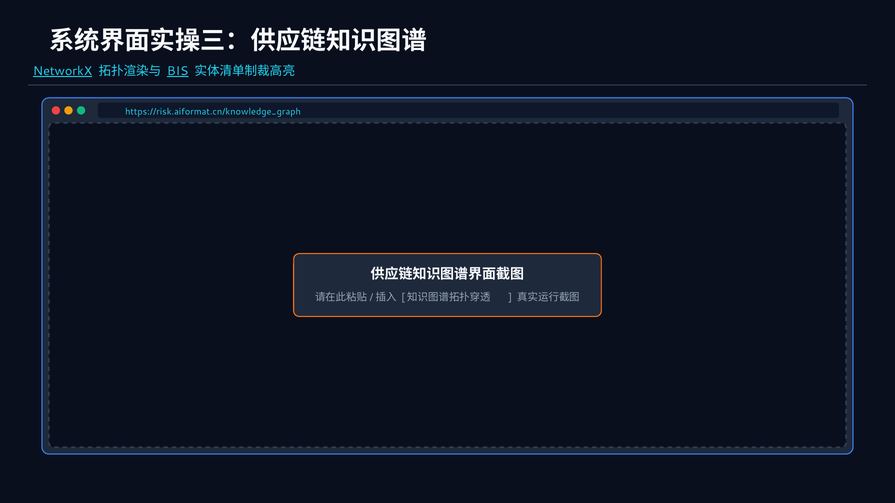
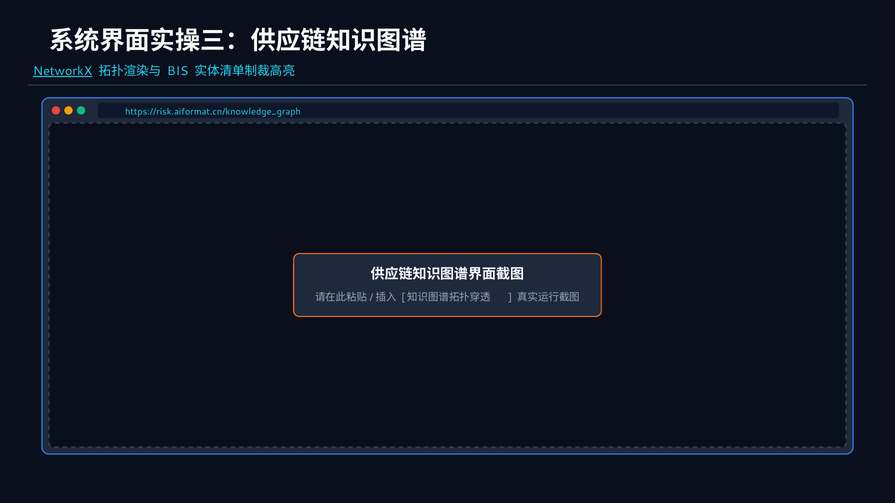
BIS underline: present -> none (178, 71)
